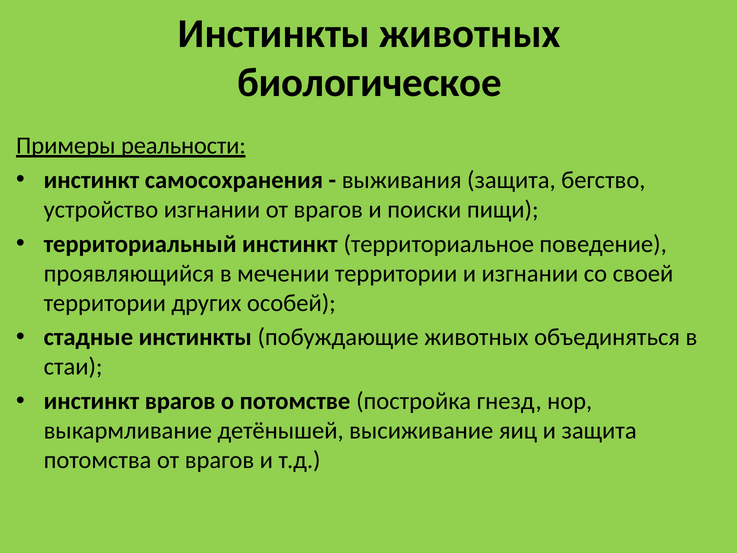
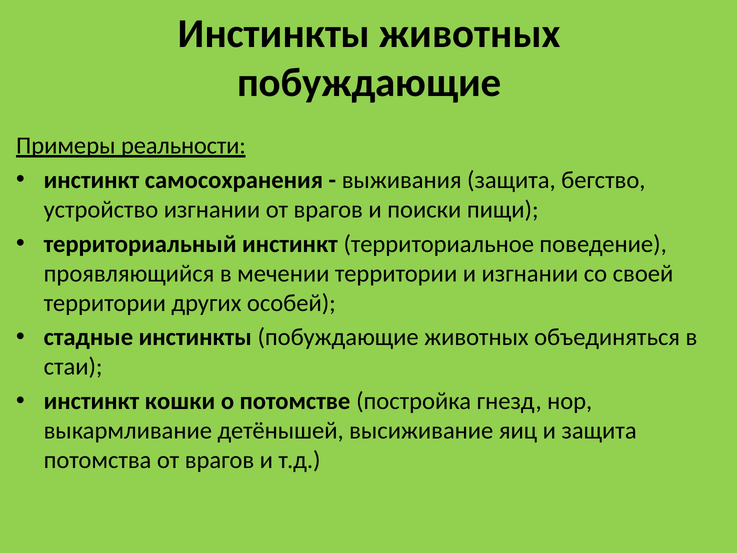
биологическое: биологическое -> побуждающие (369, 83)
инстинкт врагов: врагов -> кошки (180, 401)
